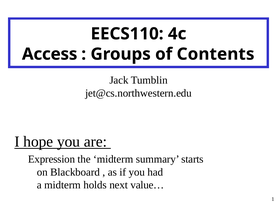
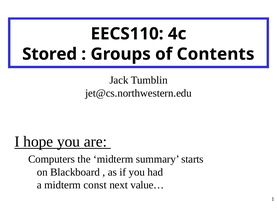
Access: Access -> Stored (50, 54)
Expression: Expression -> Computers (52, 159)
holds: holds -> const (95, 185)
